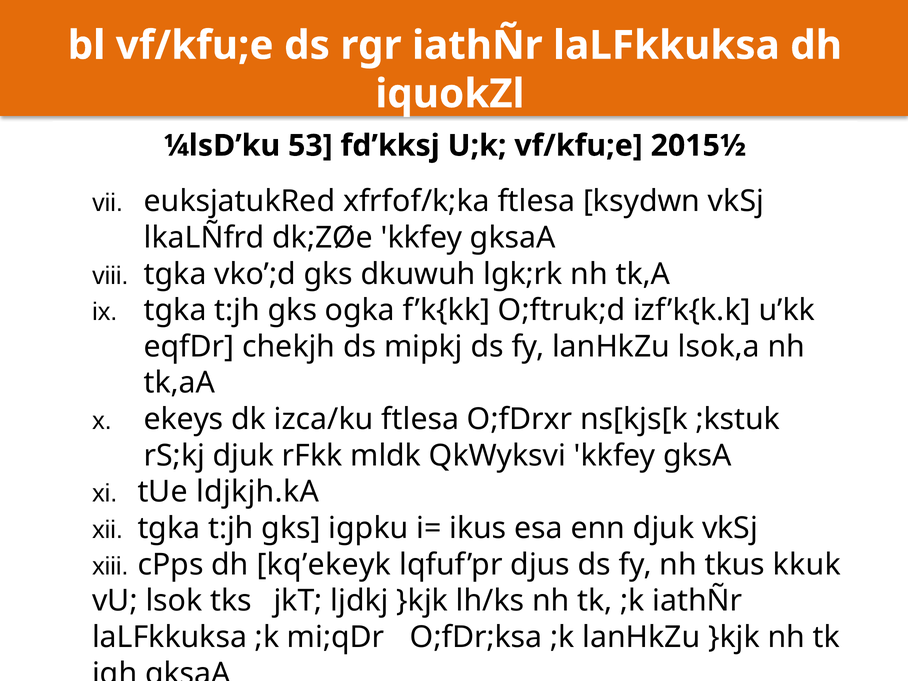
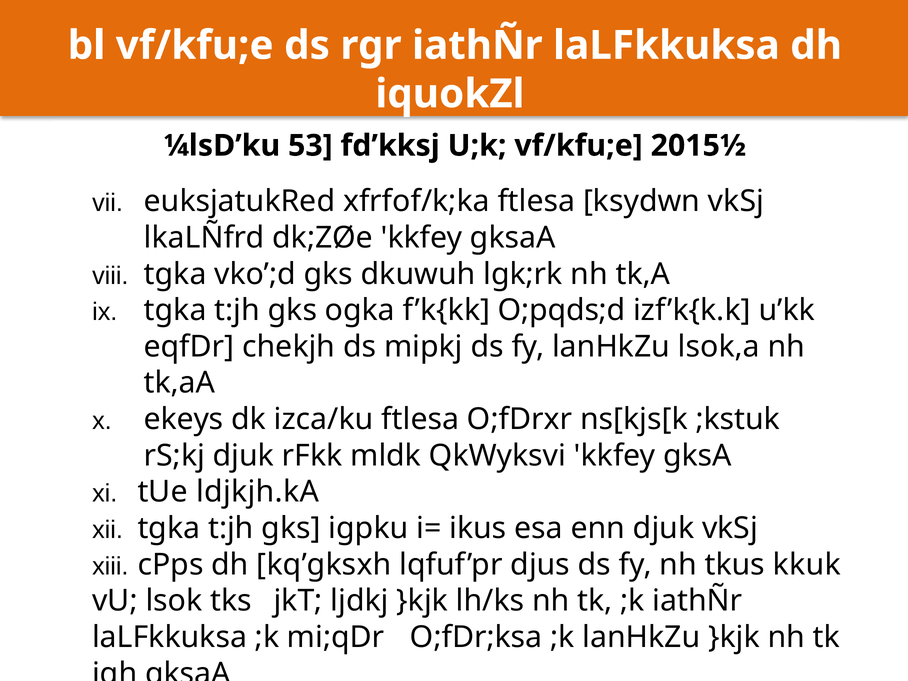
O;ftruk;d: O;ftruk;d -> O;pqds;d (562, 310)
kq’ekeyk: kq’ekeyk -> kq’gksxh (324, 565)
